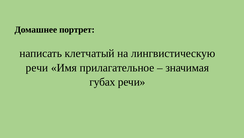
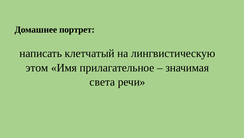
речи: речи -> этом (37, 67)
губах: губах -> света (102, 82)
